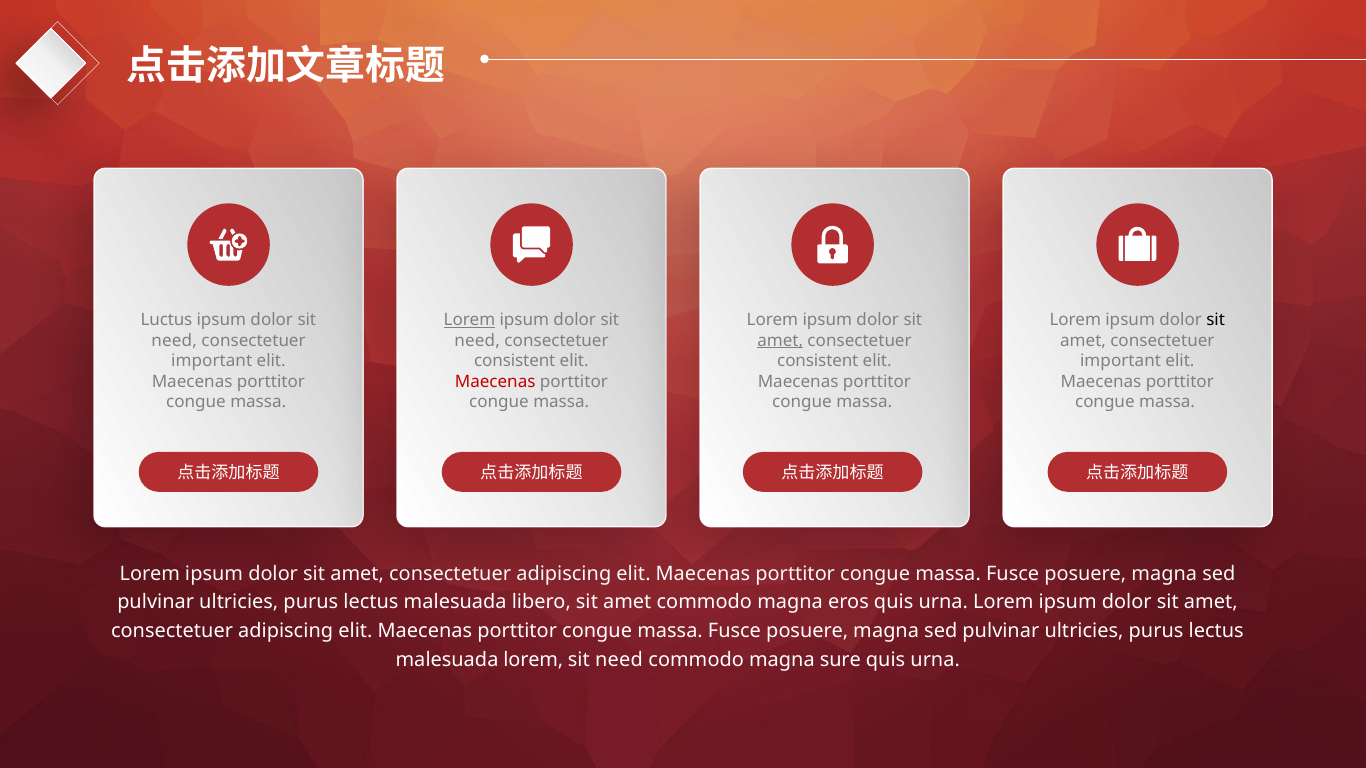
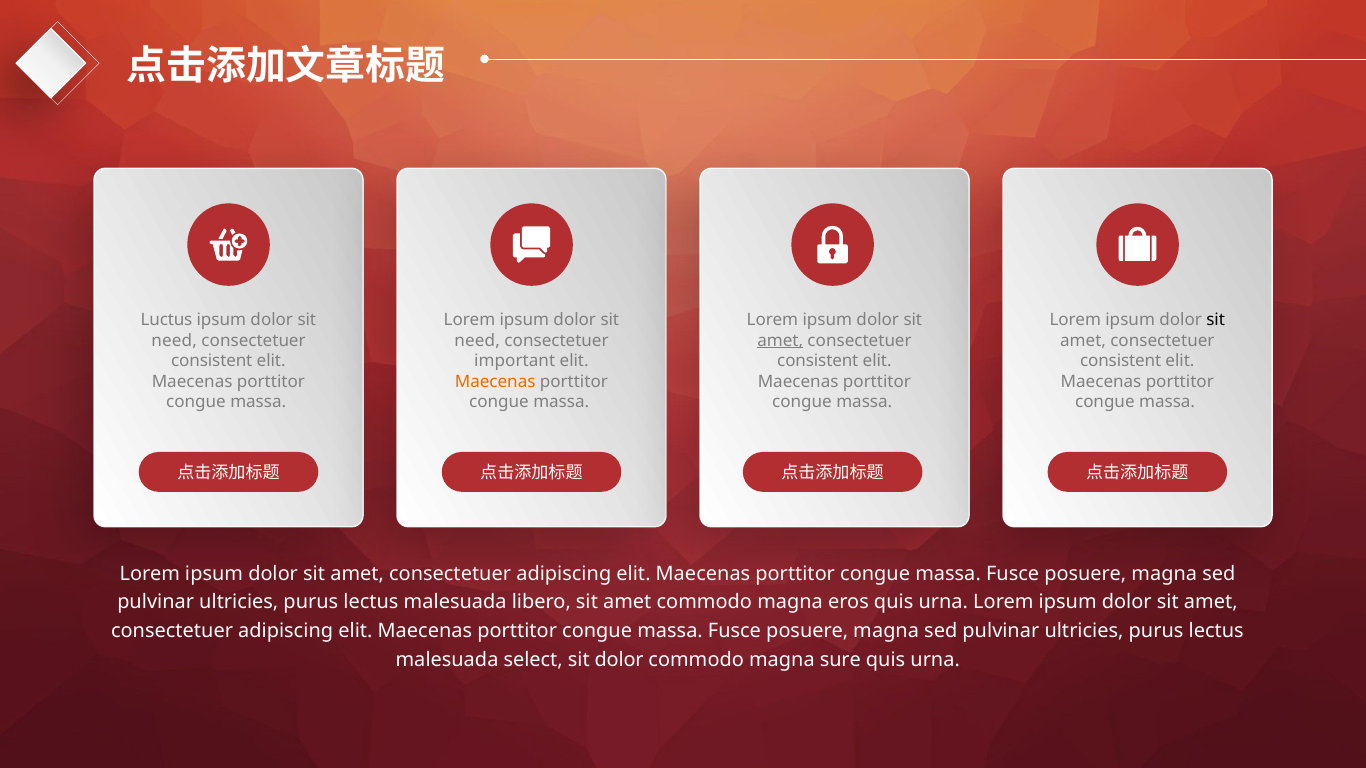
Lorem underline: present -> none (469, 320)
important: important -> consistent (212, 361)
consistent: consistent -> important (515, 361)
important: important -> consistent (1121, 361)
Maecenas colour: red -> orange (495, 382)
malesuada lorem: lorem -> select (533, 660)
need: need -> dolor (619, 660)
